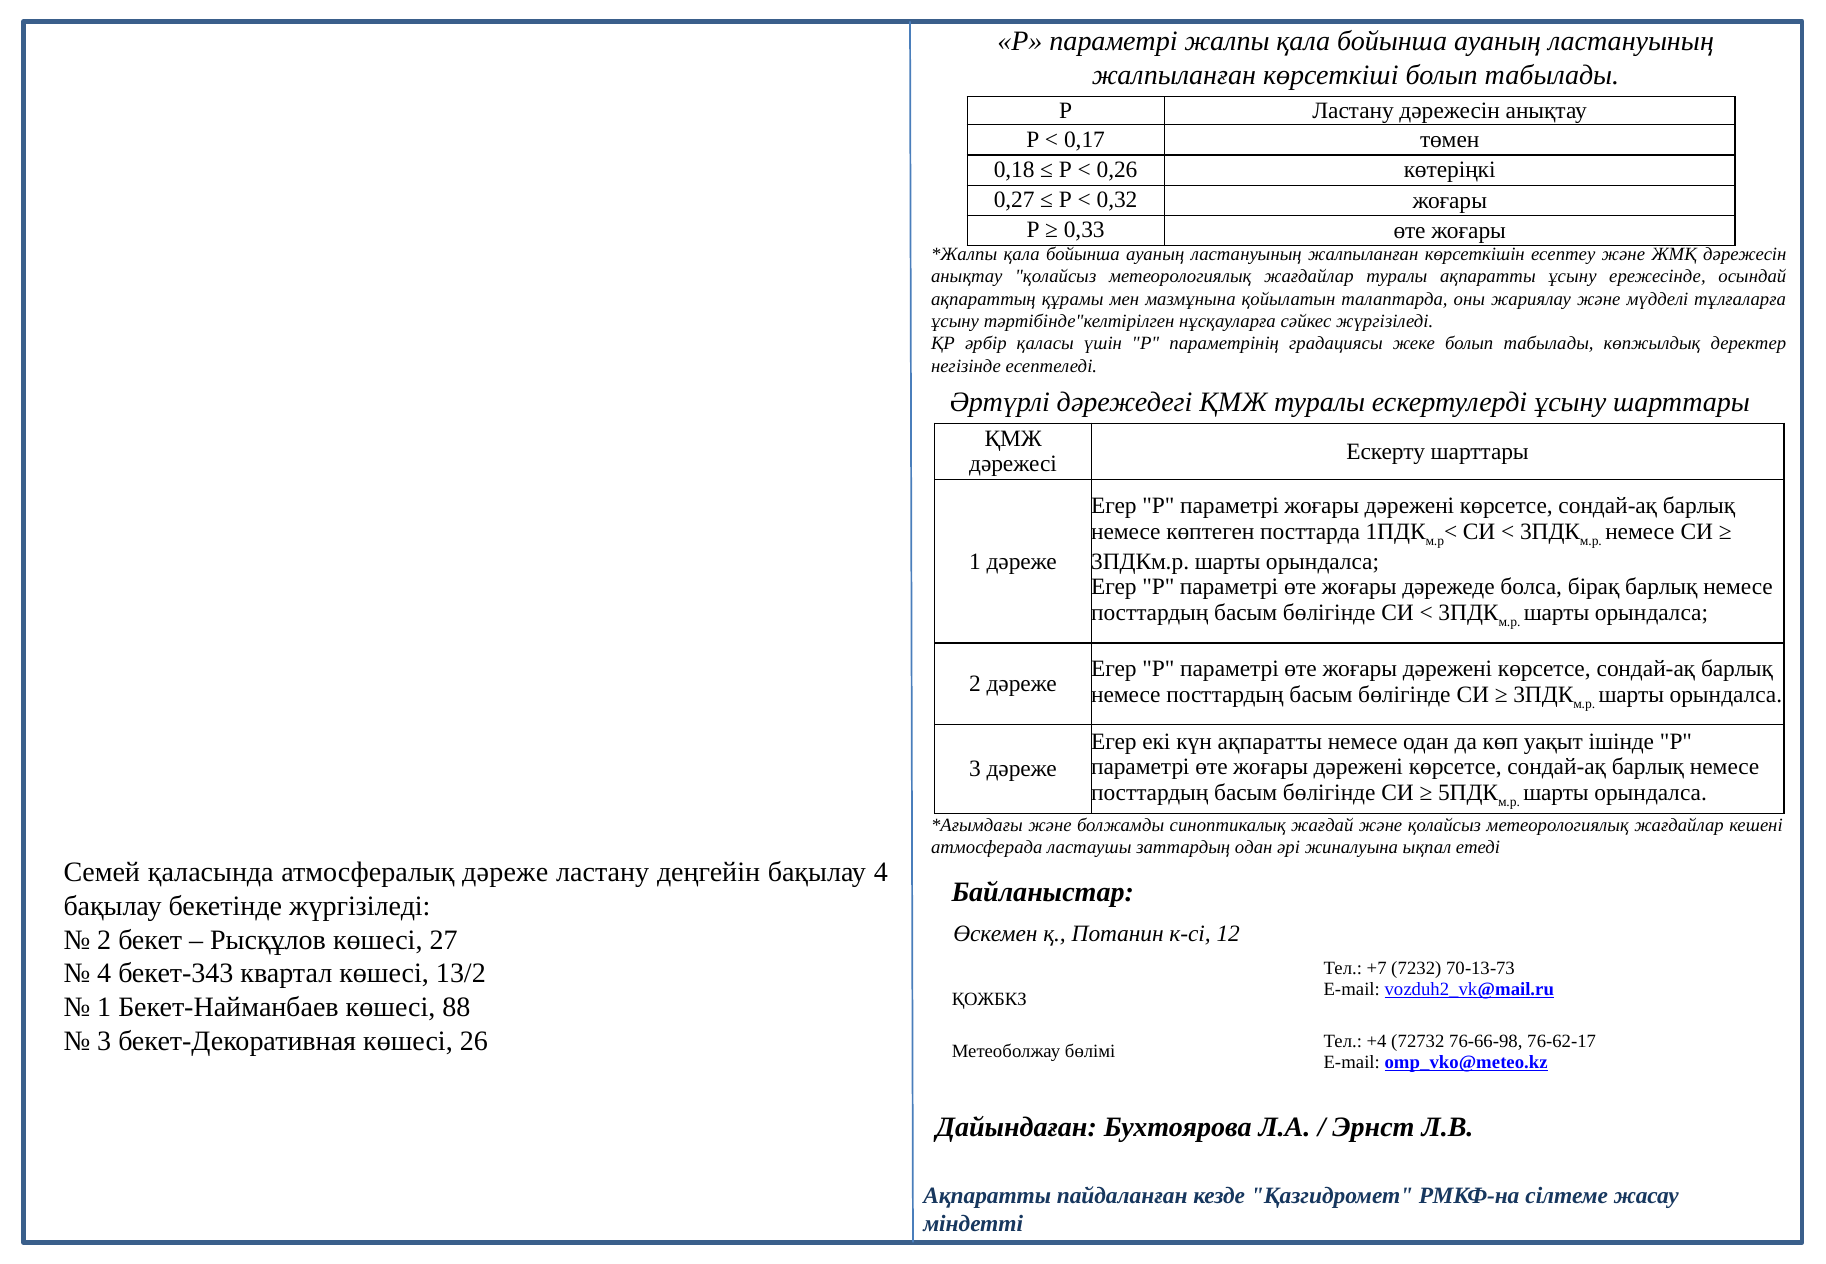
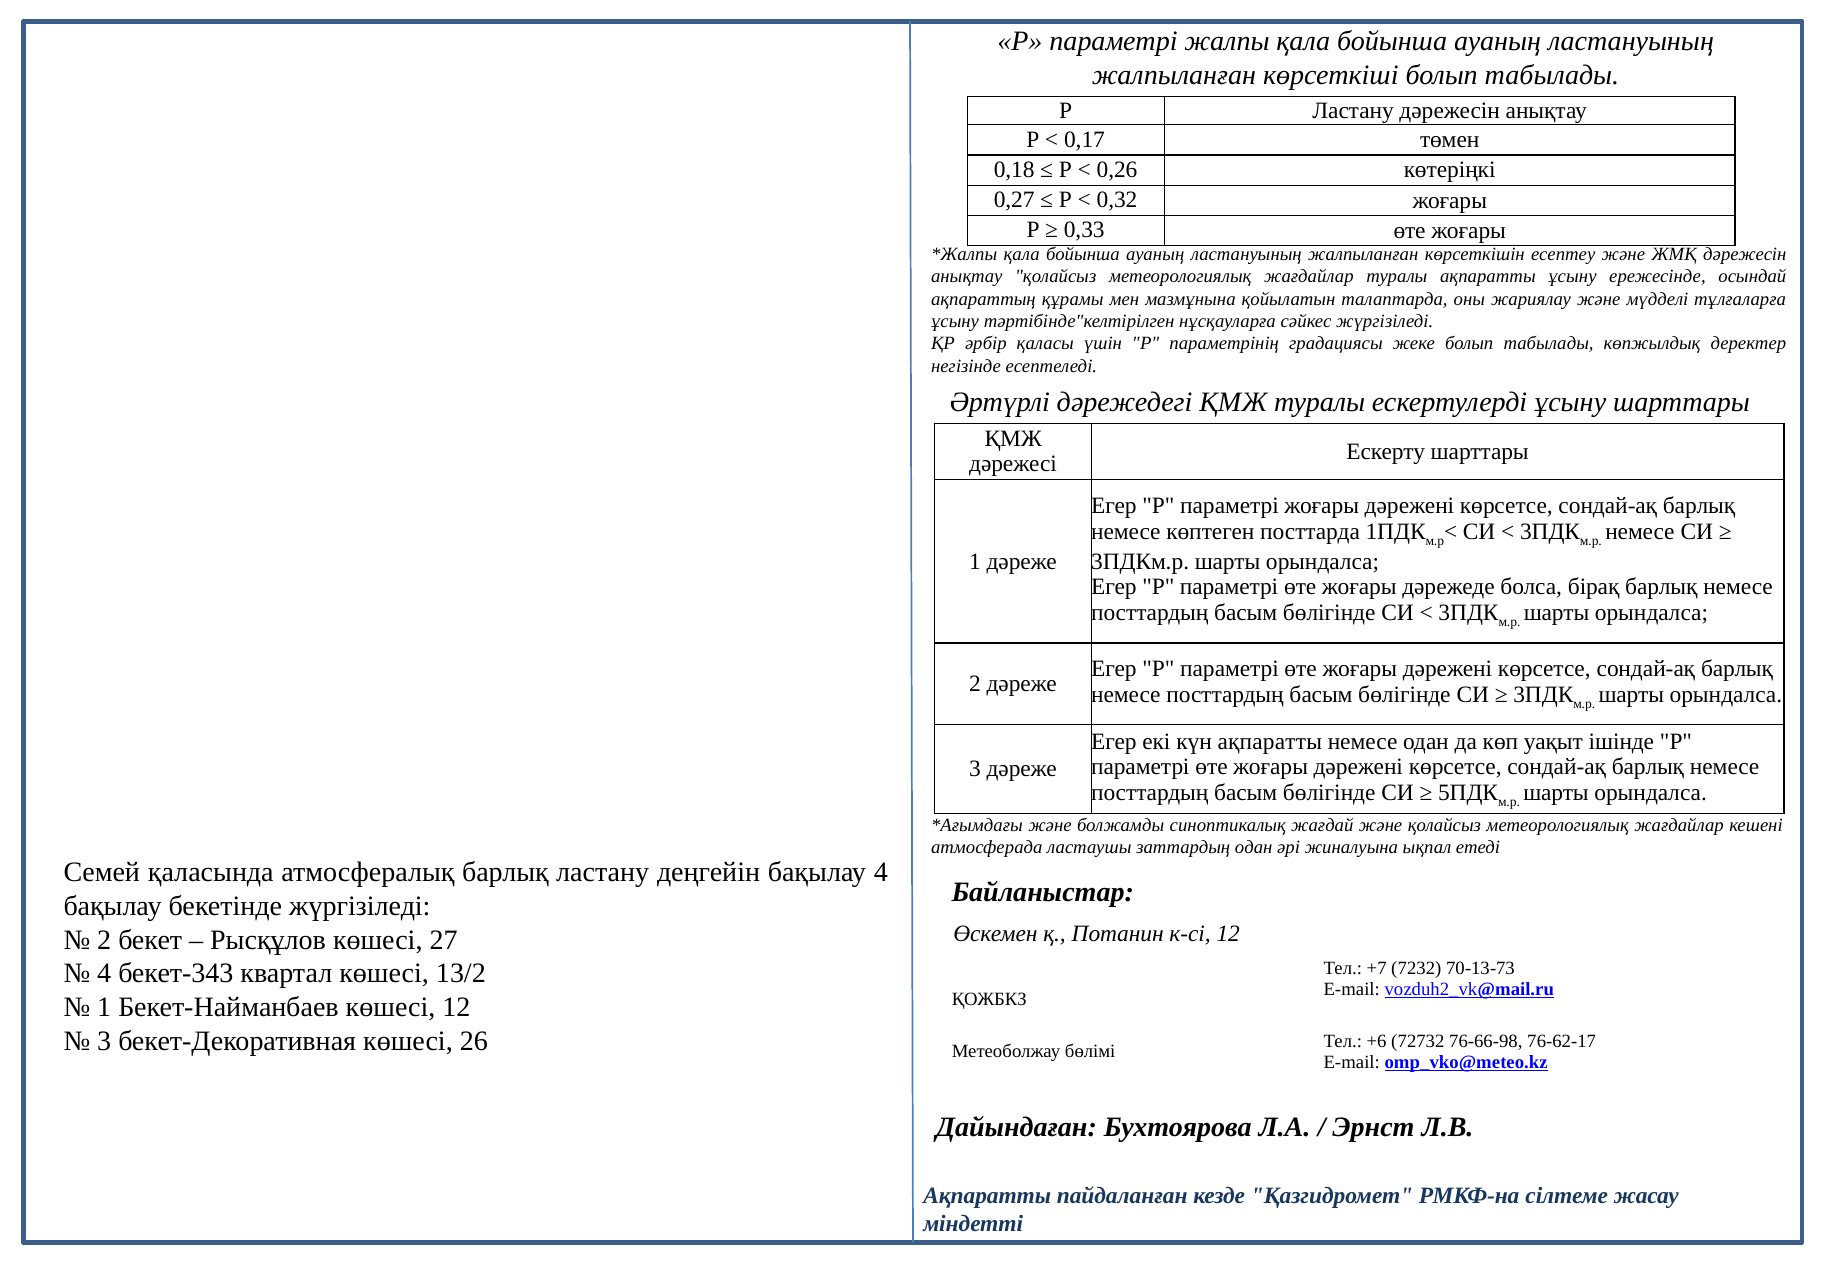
атмосфералық дәреже: дәреже -> барлық (505, 873)
көшесі 88: 88 -> 12 (456, 1007)
+4: +4 -> +6 (1377, 1041)
